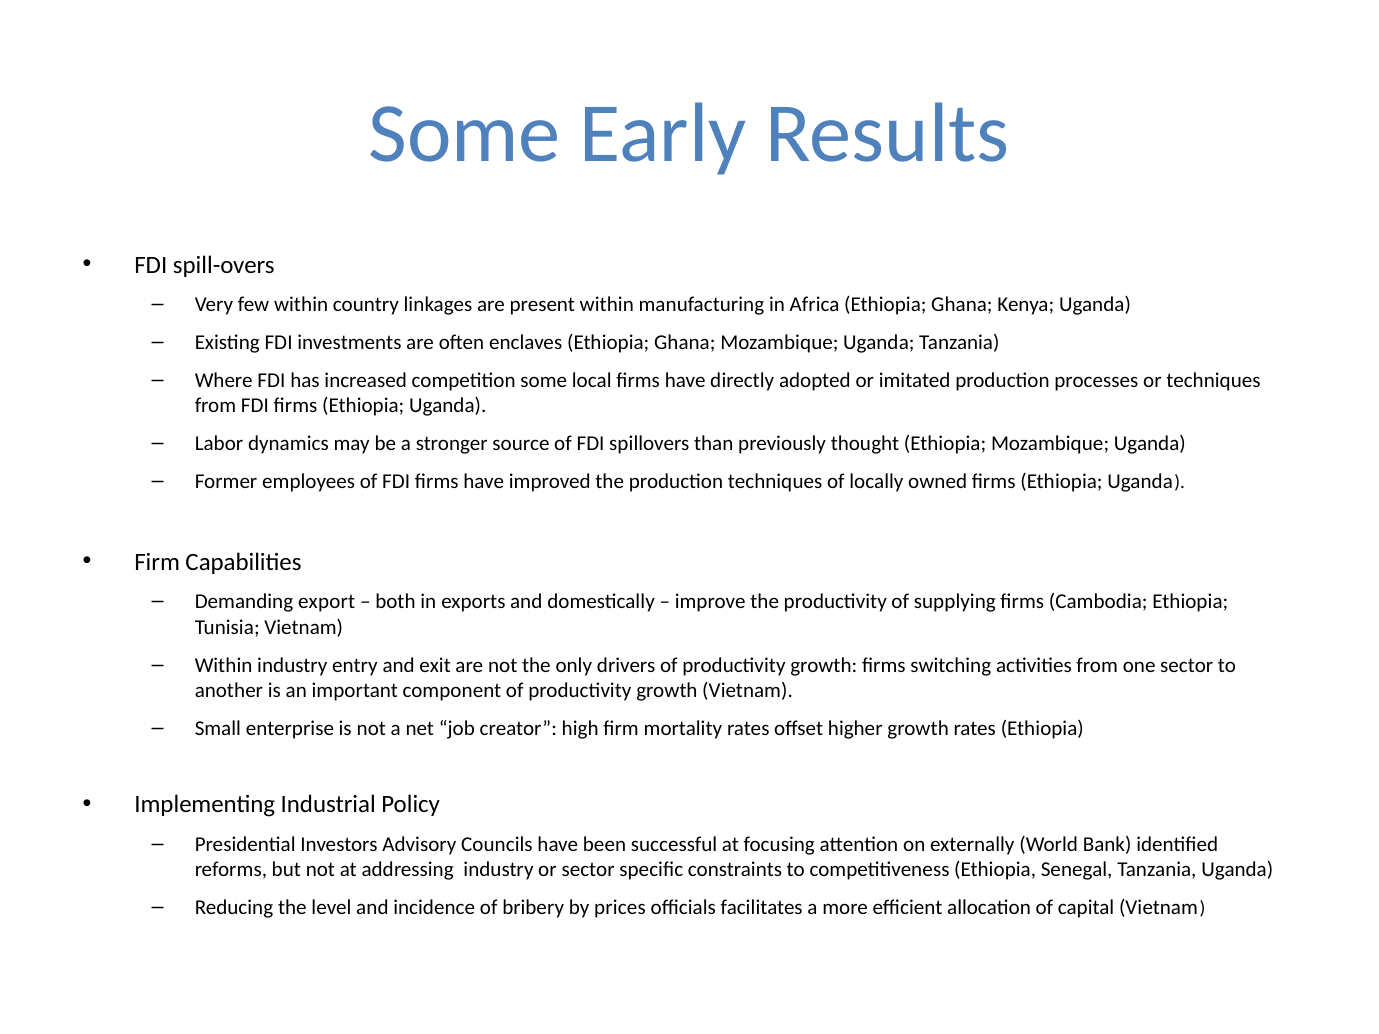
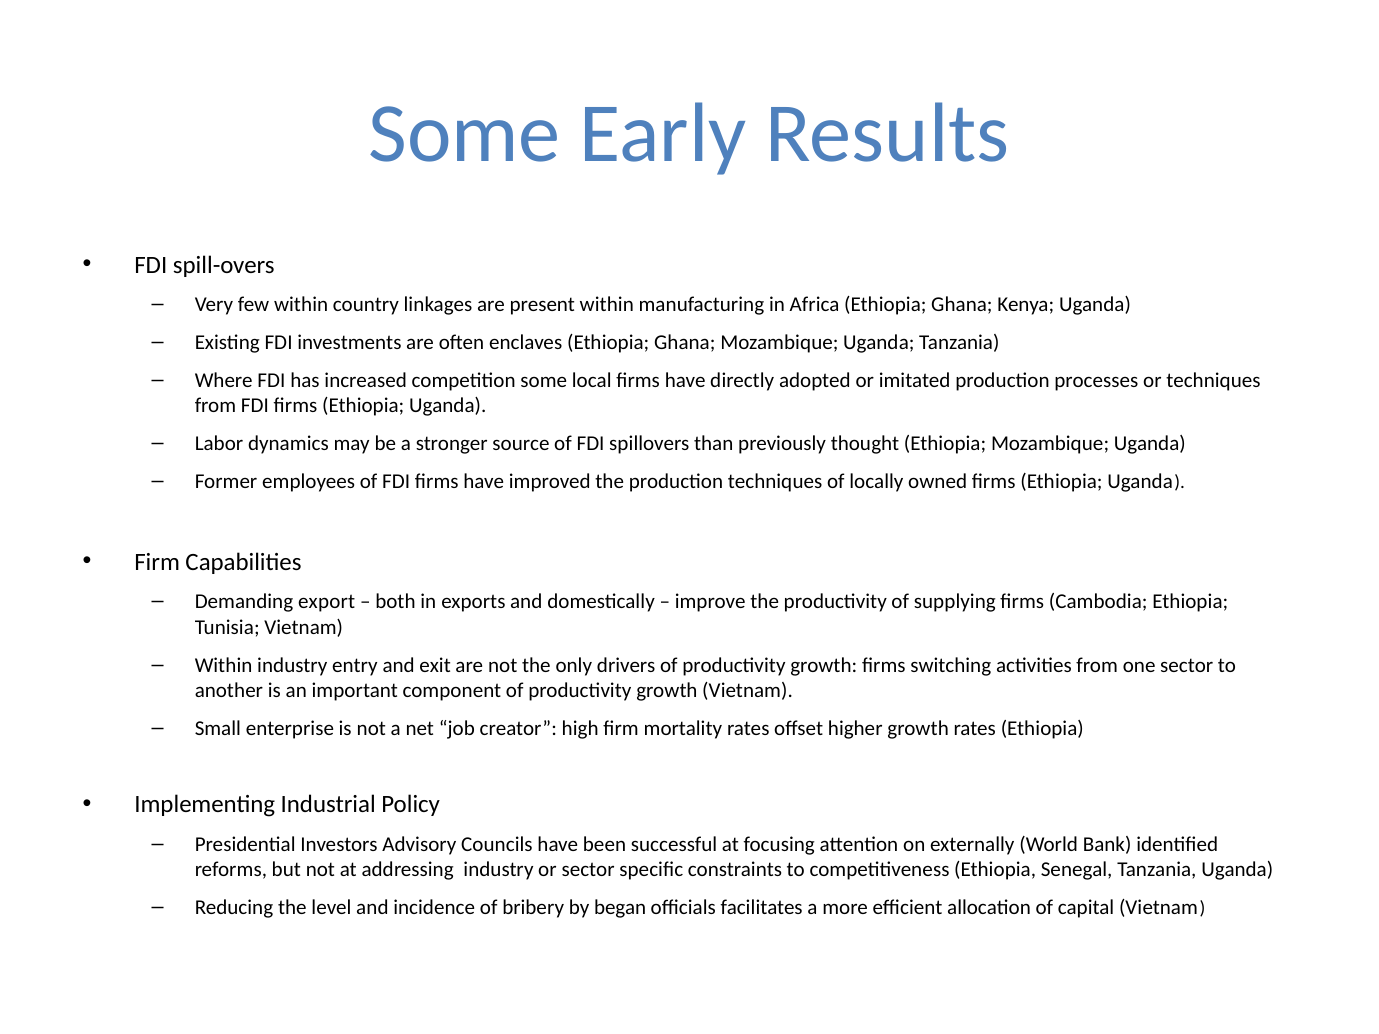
prices: prices -> began (620, 908)
